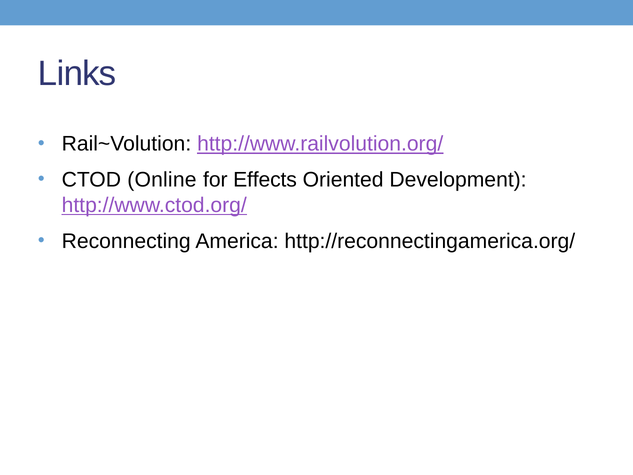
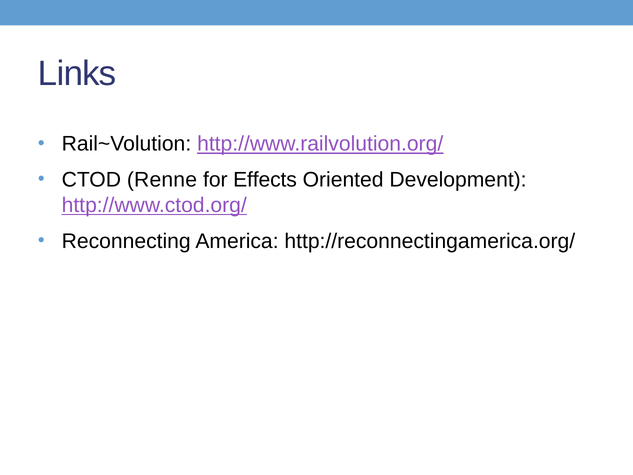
Online: Online -> Renne (162, 180)
